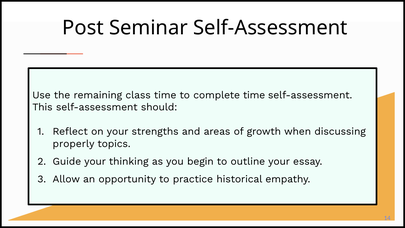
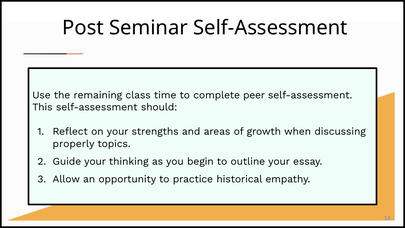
complete time: time -> peer (254, 95)
